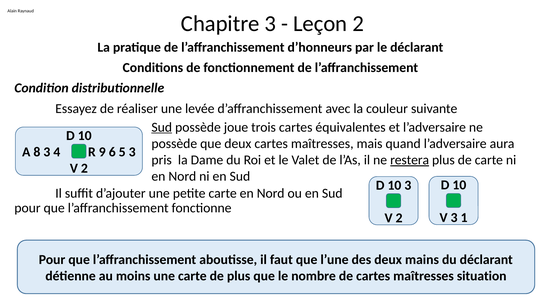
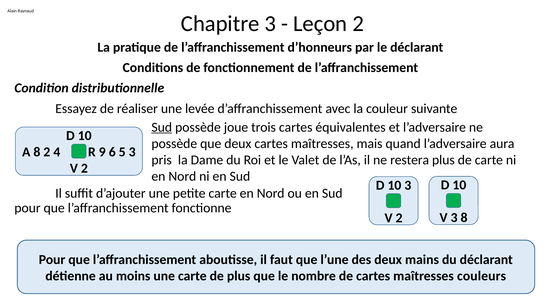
8 3: 3 -> 2 (47, 152)
restera underline: present -> none (410, 160)
3 1: 1 -> 8 (464, 217)
situation: situation -> couleurs (482, 276)
